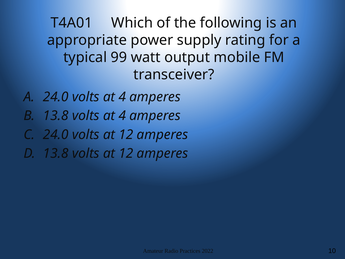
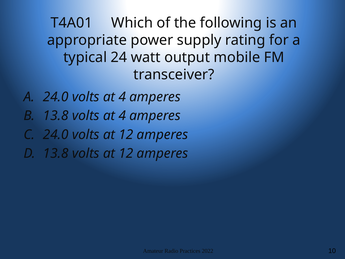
99: 99 -> 24 (119, 57)
